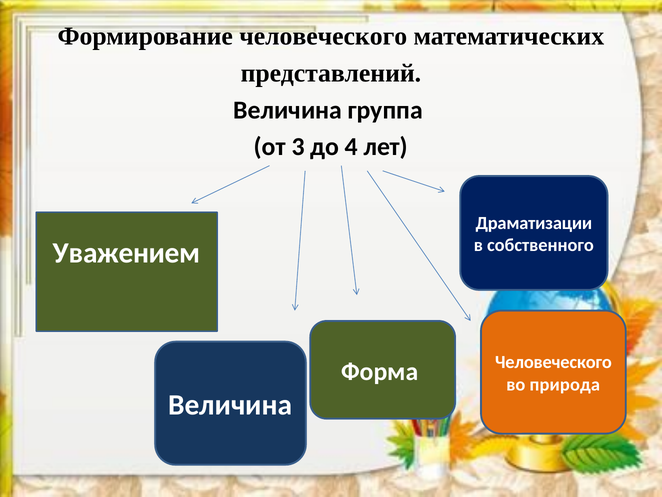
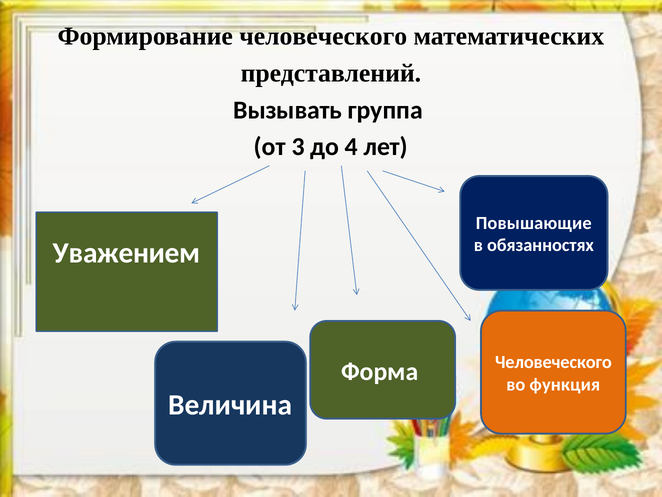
Величина: Величина -> Вызывать (288, 110)
Драматизации: Драматизации -> Повышающие (534, 223)
собственного: собственного -> обязанностях (540, 245)
природа: природа -> функция (565, 384)
